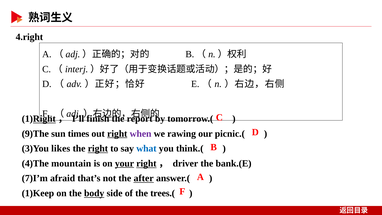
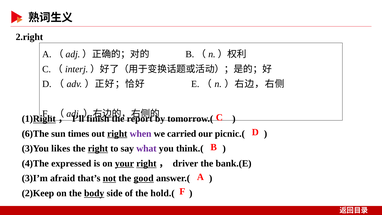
4.right: 4.right -> 2.right (29, 37)
9)The: 9)The -> 6)The (35, 134)
rawing: rawing -> carried (182, 134)
what colour: blue -> purple (146, 148)
mountain: mountain -> expressed (71, 163)
7)I’m: 7)I’m -> 3)I’m (35, 178)
not underline: none -> present (109, 178)
after: after -> good (144, 178)
1)Keep: 1)Keep -> 2)Keep (38, 193)
trees.(: trees.( -> hold.( (163, 193)
